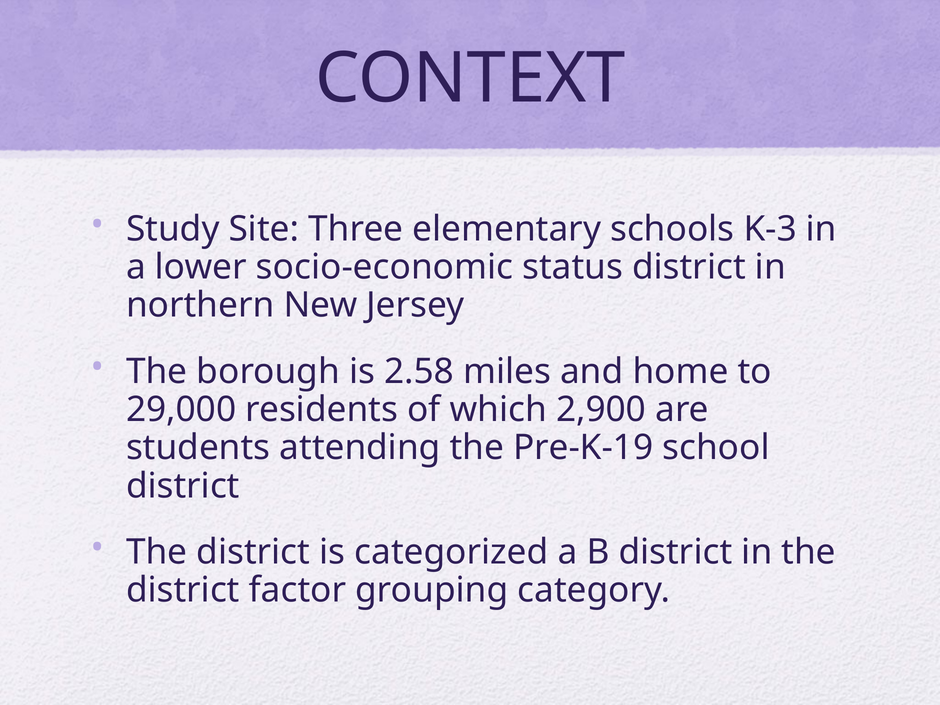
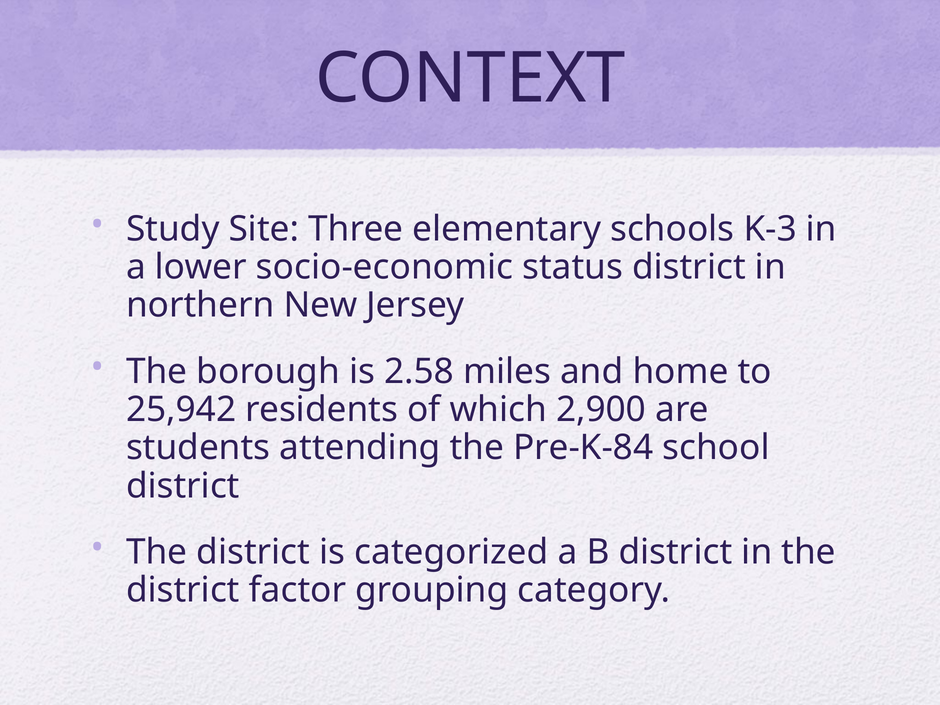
29,000: 29,000 -> 25,942 (181, 410)
Pre-K-19: Pre-K-19 -> Pre-K-84 (583, 448)
